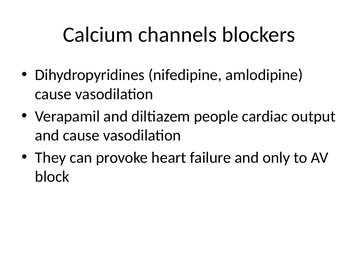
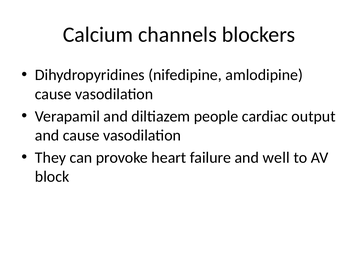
only: only -> well (276, 158)
